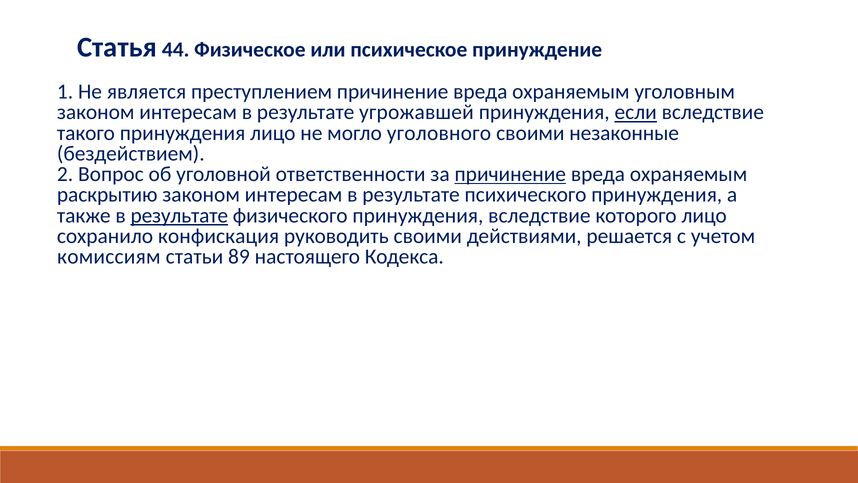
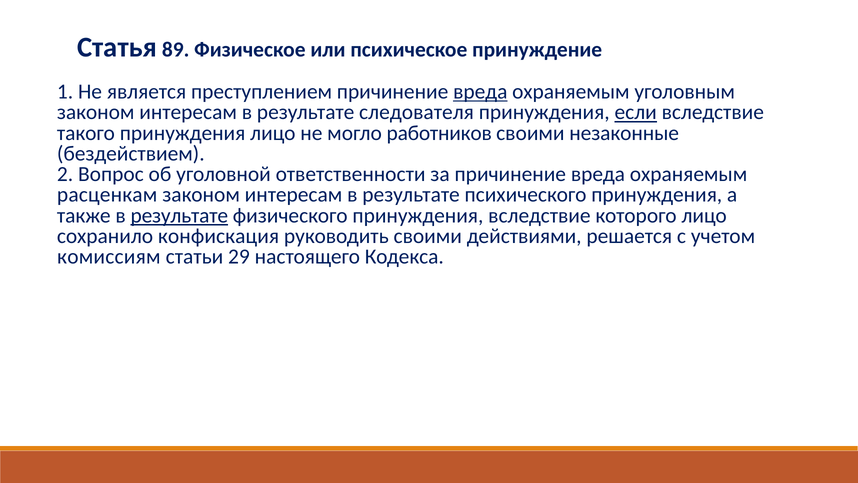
44: 44 -> 89 (176, 50)
вреда underline: none -> present (480, 92)
угрожавшей: угрожавшей -> следователя (417, 112)
уголовного: уголовного -> работников (439, 133)
причинение underline: present -> none (510, 174)
раскрытию: раскрытию -> расценкам (107, 195)
89: 89 -> 29 (239, 256)
